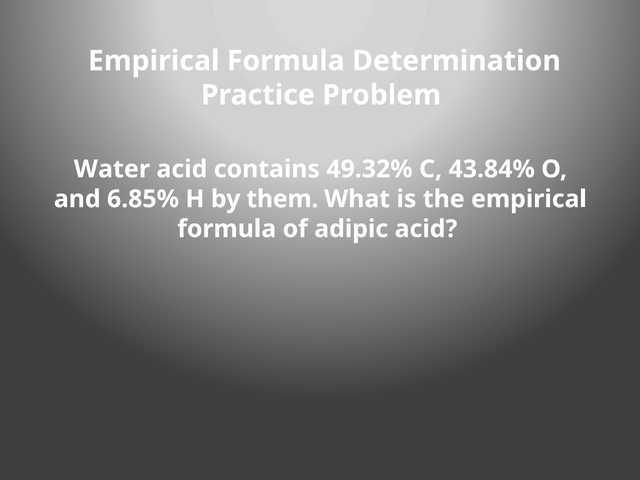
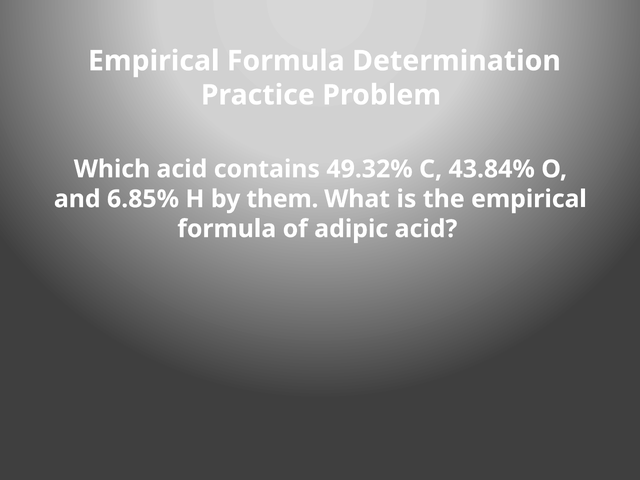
Water: Water -> Which (112, 169)
